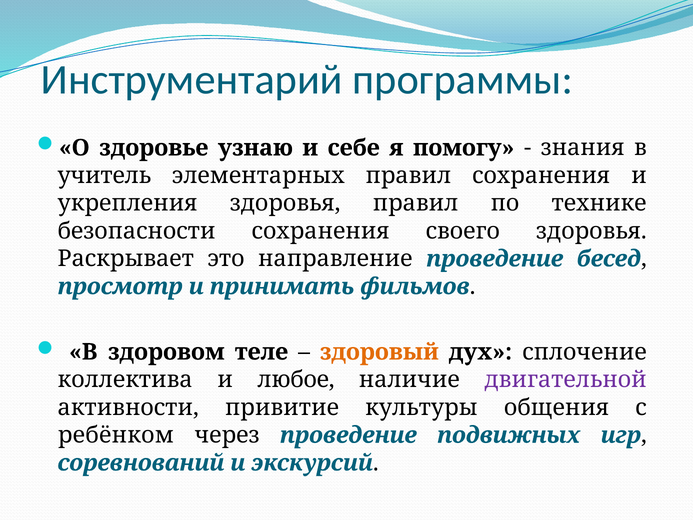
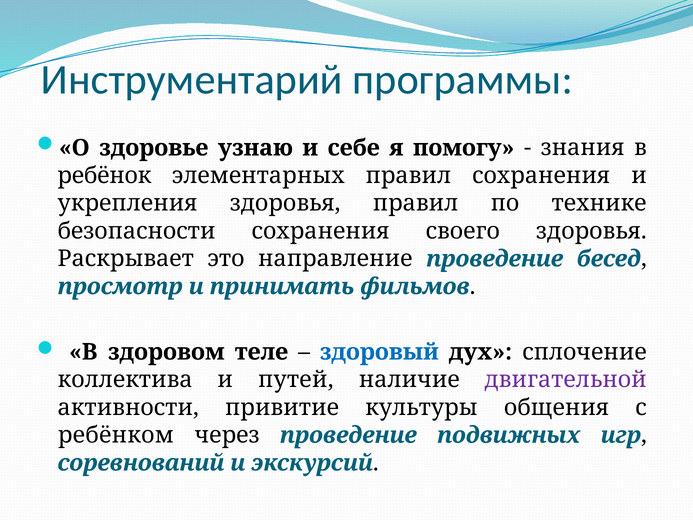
учитель: учитель -> ребёнок (104, 176)
здоровый colour: orange -> blue (379, 352)
любое: любое -> путей (296, 380)
